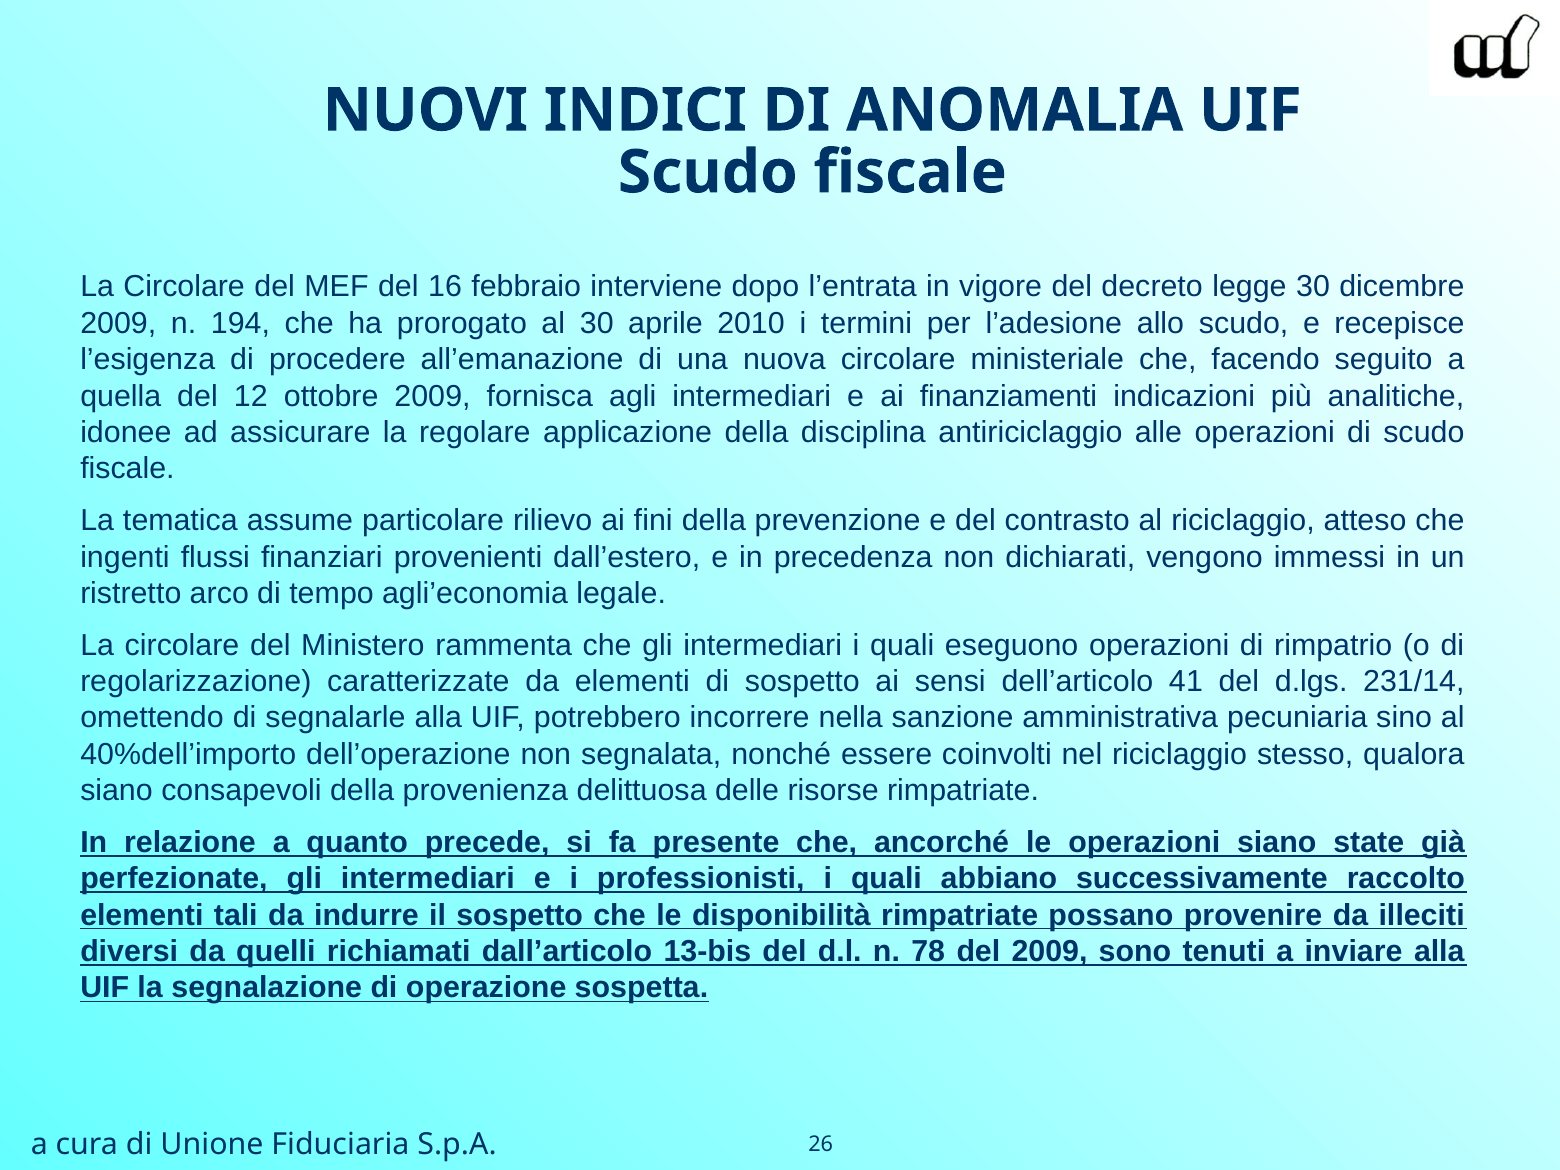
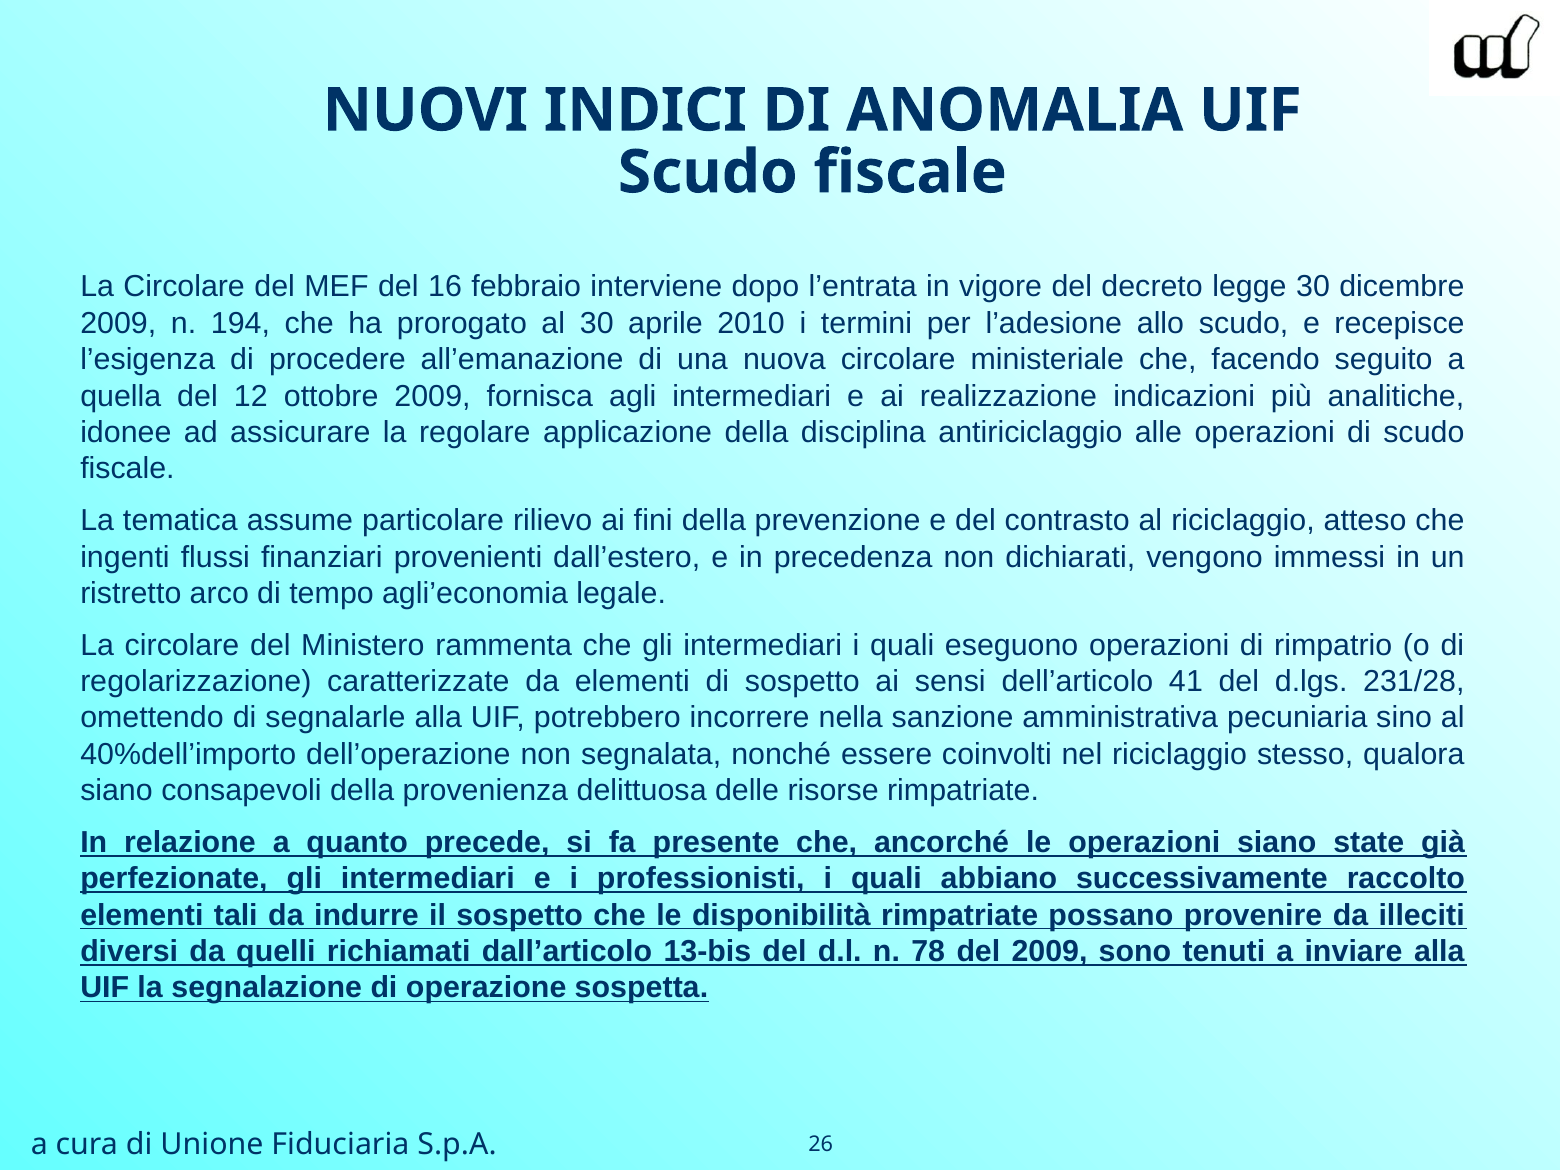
finanziamenti: finanziamenti -> realizzazione (1008, 396)
231/14: 231/14 -> 231/28 (1414, 681)
